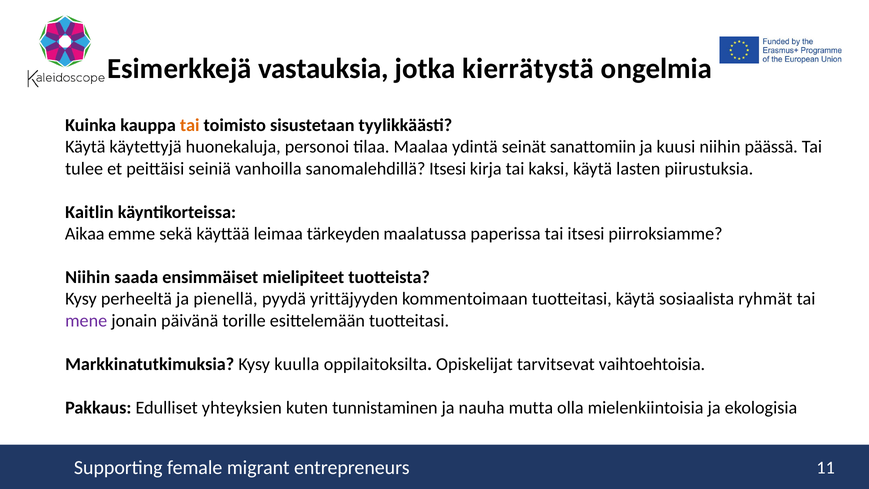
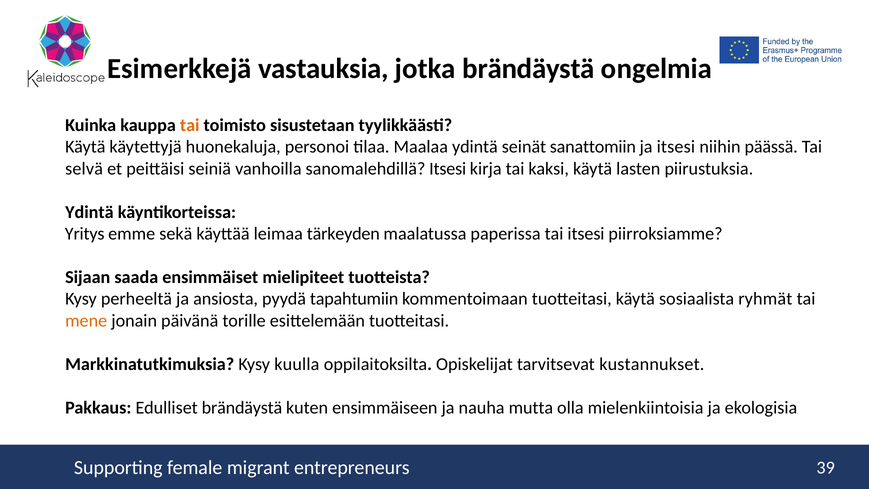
jotka kierrätystä: kierrätystä -> brändäystä (529, 69)
ja kuusi: kuusi -> itsesi (676, 147)
tulee: tulee -> selvä (84, 168)
Kaitlin: Kaitlin -> Ydintä (89, 212)
Aikaa: Aikaa -> Yritys (85, 234)
Niihin: Niihin -> Sijaan (88, 277)
pienellä: pienellä -> ansiosta (226, 299)
yrittäjyyden: yrittäjyyden -> tapahtumiin (354, 299)
mene colour: purple -> orange (86, 321)
vaihtoehtoisia: vaihtoehtoisia -> kustannukset (652, 364)
Edulliset yhteyksien: yhteyksien -> brändäystä (242, 408)
tunnistaminen: tunnistaminen -> ensimmäiseen (385, 408)
11: 11 -> 39 (826, 468)
